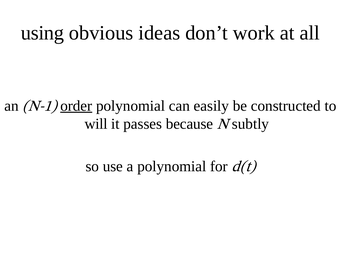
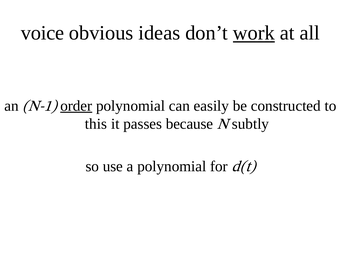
using: using -> voice (43, 33)
work underline: none -> present (254, 33)
will: will -> this (96, 124)
